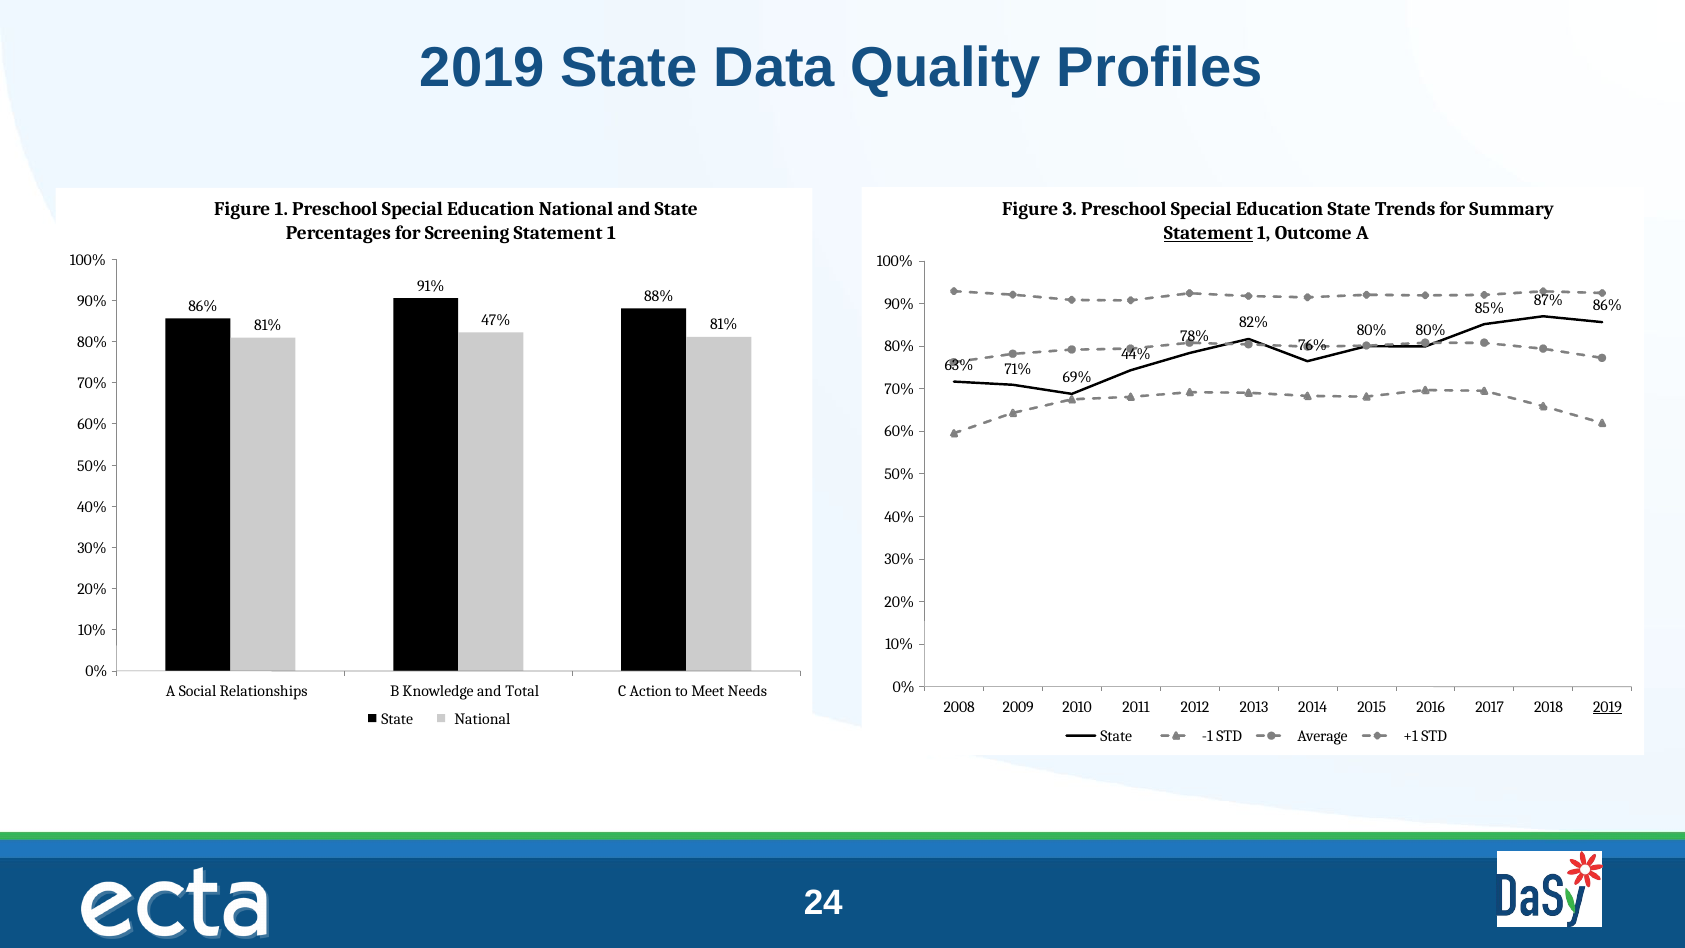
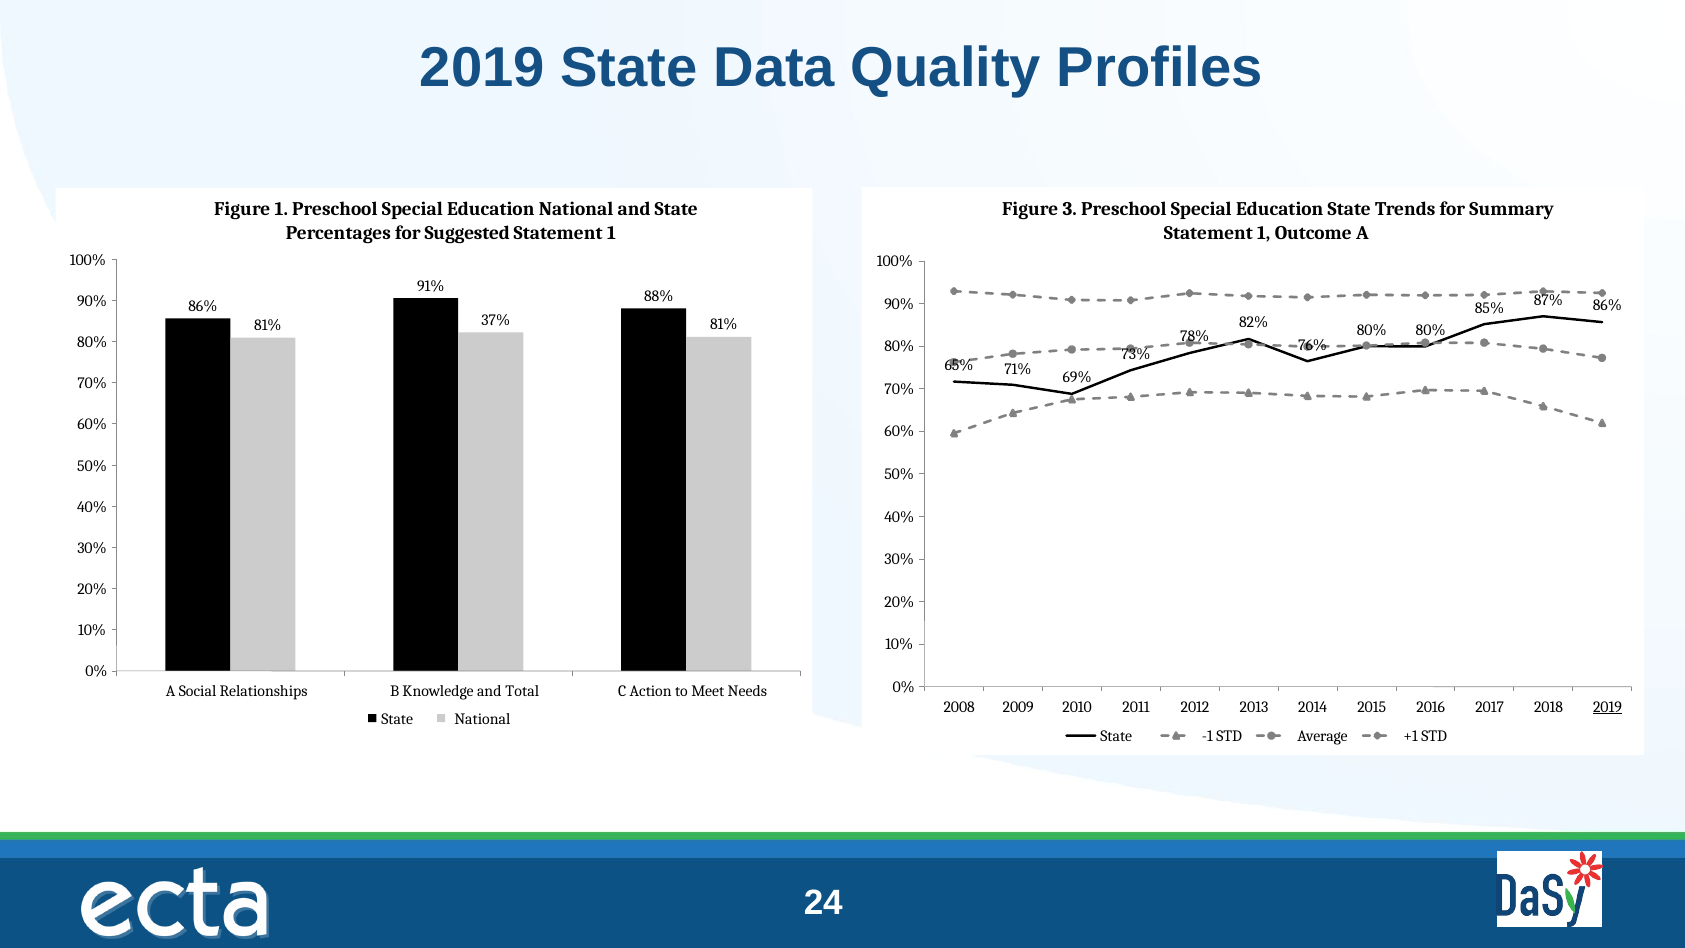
Screening: Screening -> Suggested (467, 233)
Statement underline: present -> none (1208, 233)
47%: 47% -> 37% (496, 320)
44%: 44% -> 73% (1136, 354)
63%: 63% -> 65% (959, 365)
